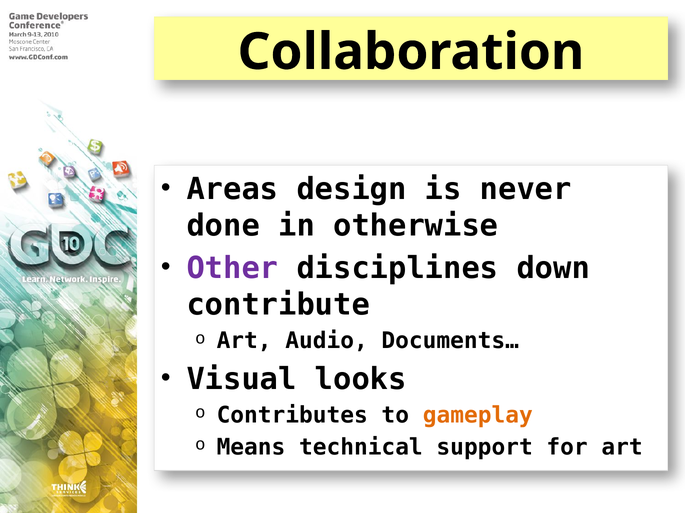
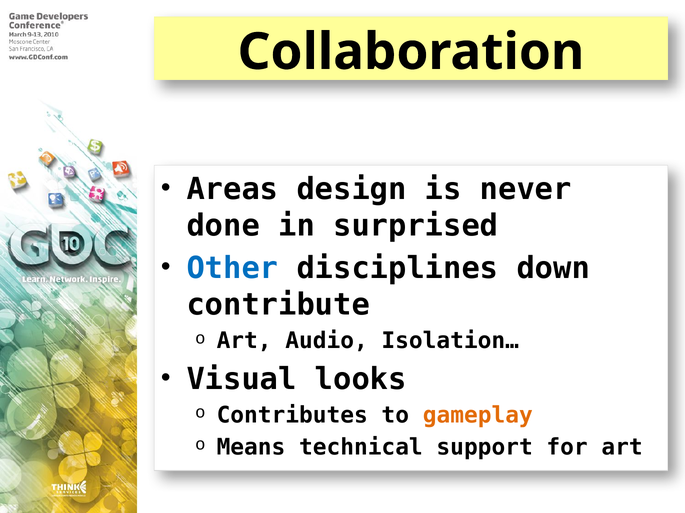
otherwise: otherwise -> surprised (416, 226)
Other colour: purple -> blue (232, 269)
Documents…: Documents… -> Isolation… (450, 341)
